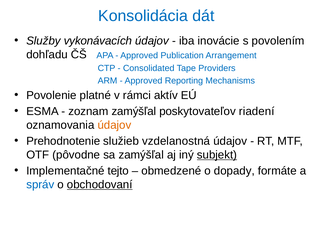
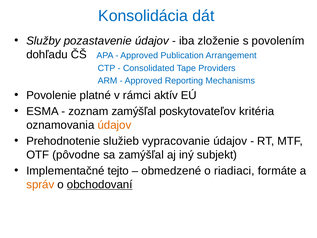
vykonávacích: vykonávacích -> pozastavenie (98, 41)
inovácie: inovácie -> zloženie (219, 41)
riadení: riadení -> kritéria (257, 111)
vzdelanostná: vzdelanostná -> vypracovanie (176, 141)
subjekt underline: present -> none (217, 155)
dopady: dopady -> riadiaci (234, 171)
správ colour: blue -> orange (40, 184)
